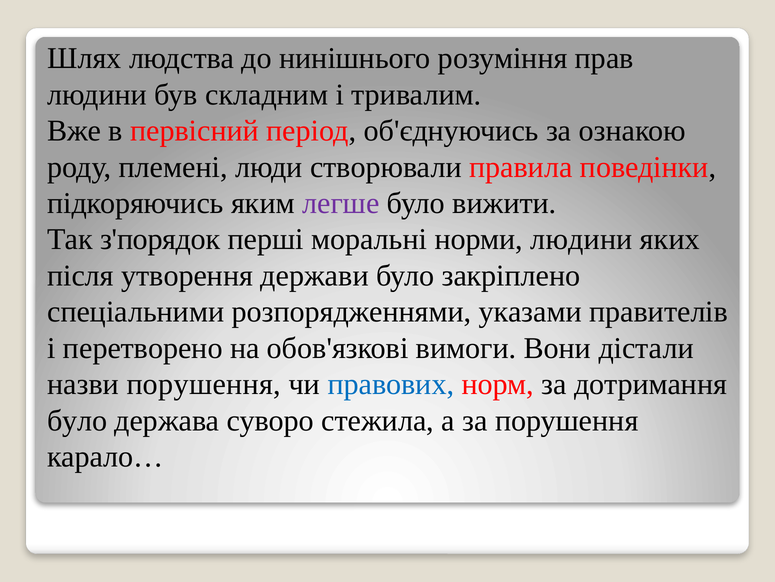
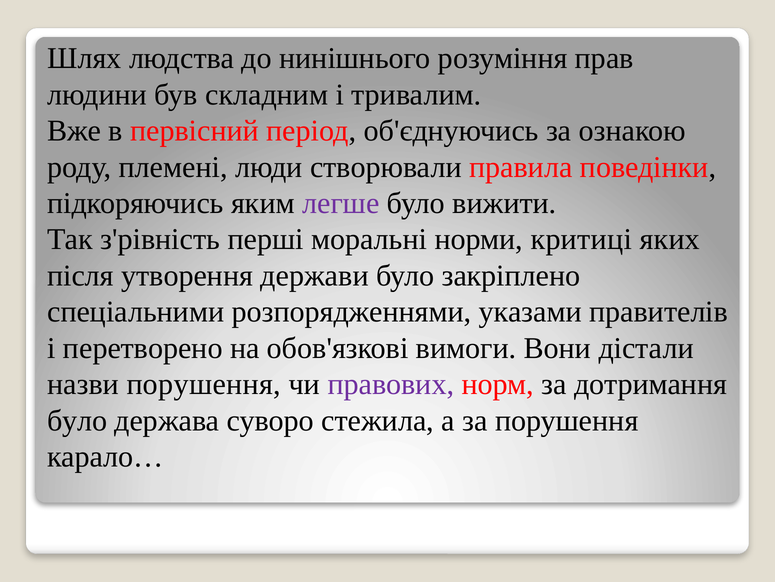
з'порядок: з'порядок -> з'рівність (160, 239)
норми людини: людини -> критиці (581, 239)
правових colour: blue -> purple (391, 384)
